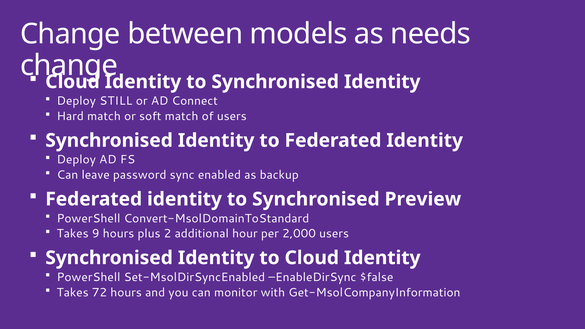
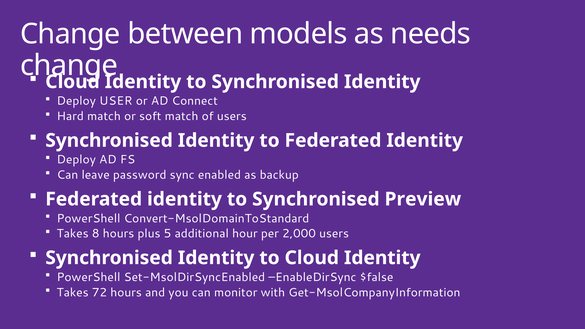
STILL: STILL -> USER (116, 101)
9: 9 -> 8 (96, 234)
2: 2 -> 5 (168, 234)
